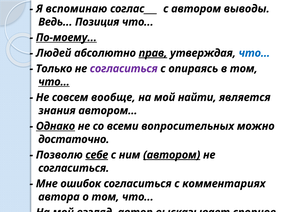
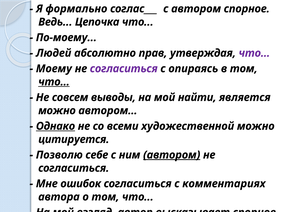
вспоминаю: вспоминаю -> формально (76, 9)
автором выводы: выводы -> спорное (247, 9)
Позиция: Позиция -> Цепочка (97, 22)
По-моему underline: present -> none (66, 37)
прав underline: present -> none (153, 53)
что… colour: blue -> purple (254, 53)
Только: Только -> Моему (54, 68)
вообще: вообще -> выводы (113, 97)
знания: знания -> можно (57, 110)
вопросительных: вопросительных -> художественной (188, 126)
достаточно: достаточно -> цитируется (74, 139)
себе underline: present -> none (97, 155)
